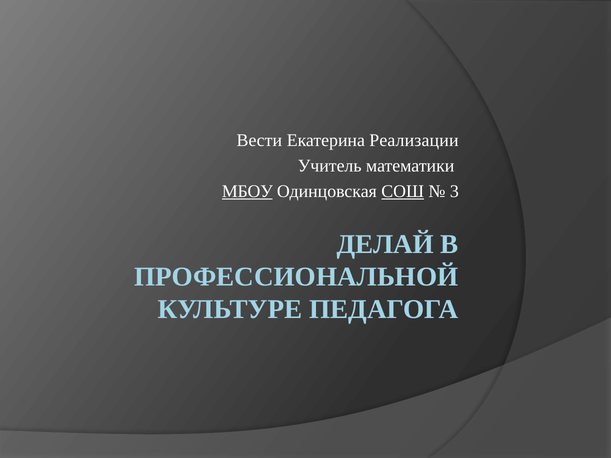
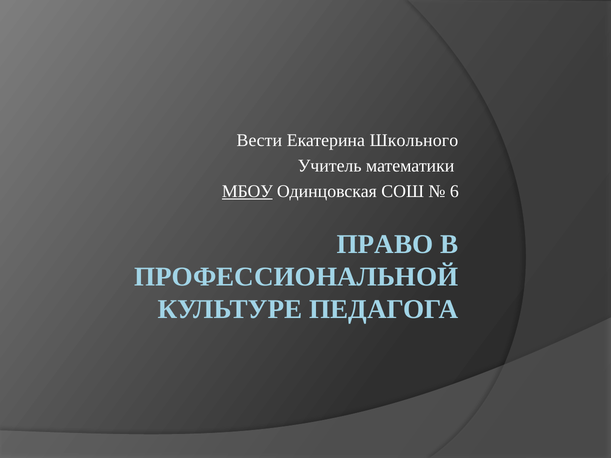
Реализации: Реализации -> Школьного (414, 141)
СОШ underline: present -> none (403, 192)
3: 3 -> 6 (454, 192)
ДЕЛАЙ: ДЕЛАЙ -> ПРАВО (385, 244)
